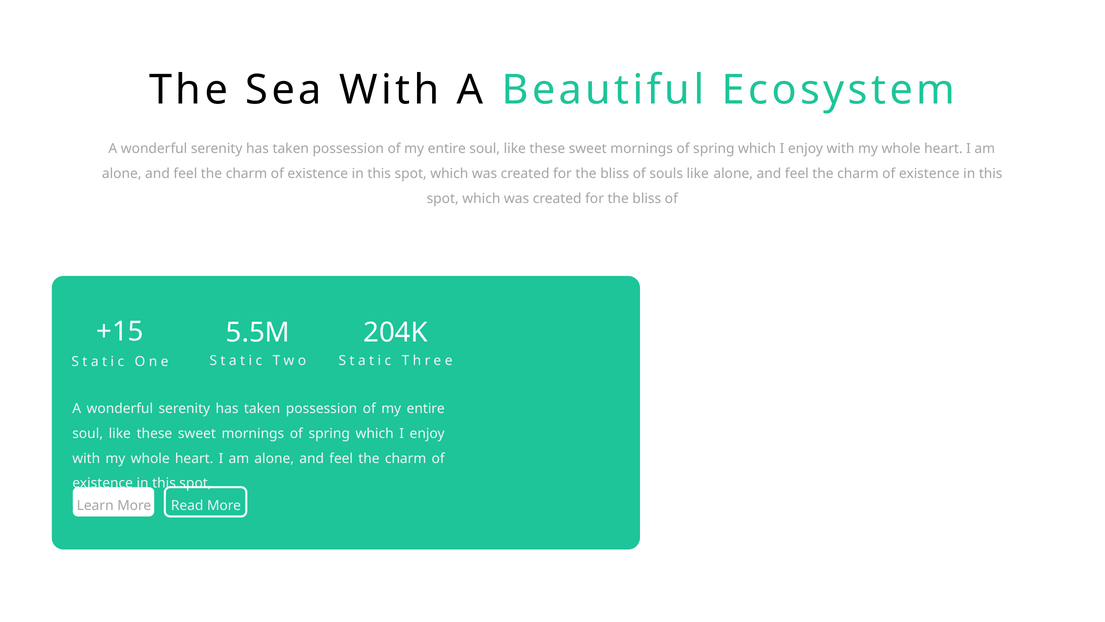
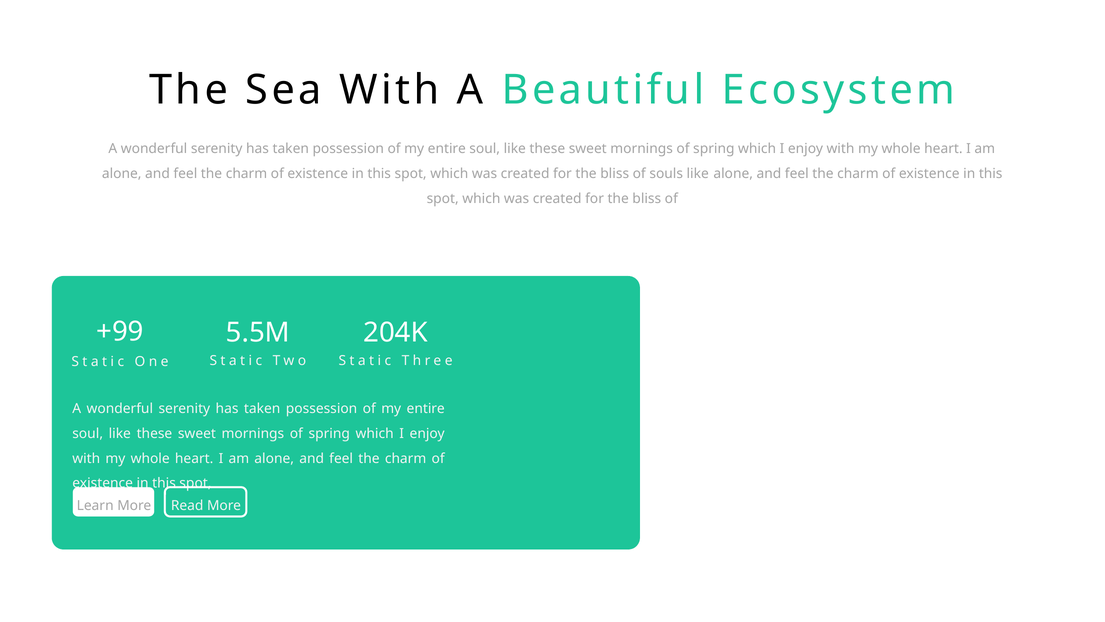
+15: +15 -> +99 (120, 331)
